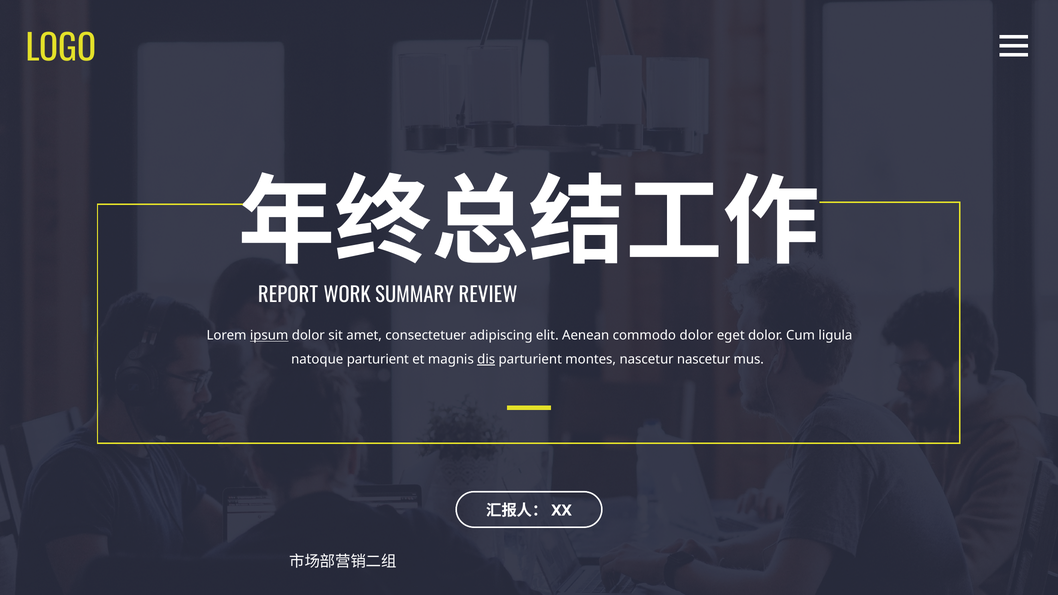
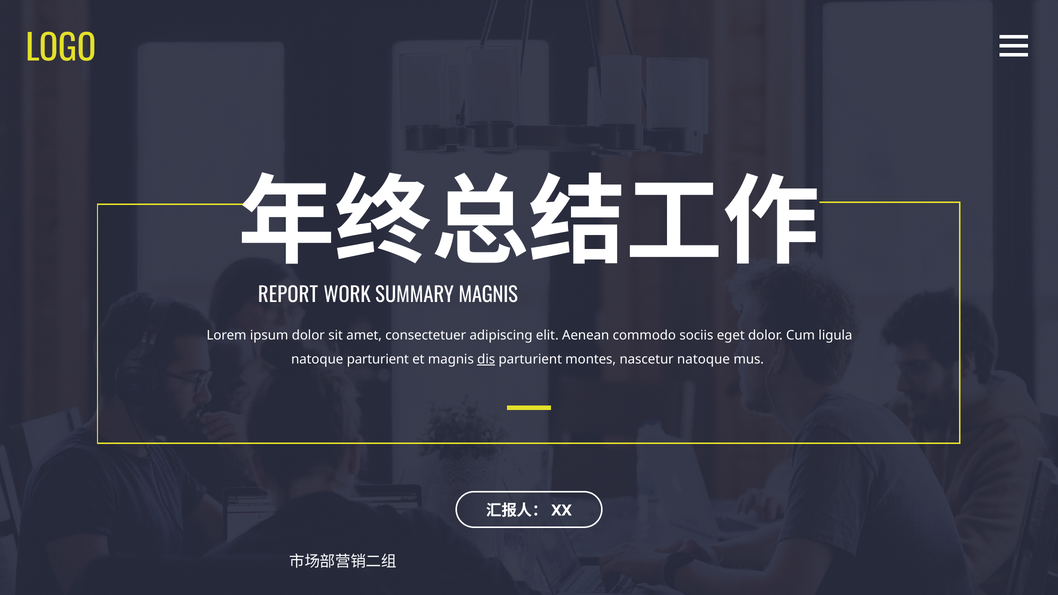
SUMMARY REVIEW: REVIEW -> MAGNIS (488, 295)
ipsum underline: present -> none (269, 336)
commodo dolor: dolor -> sociis (696, 336)
nascetur nascetur: nascetur -> natoque (703, 360)
